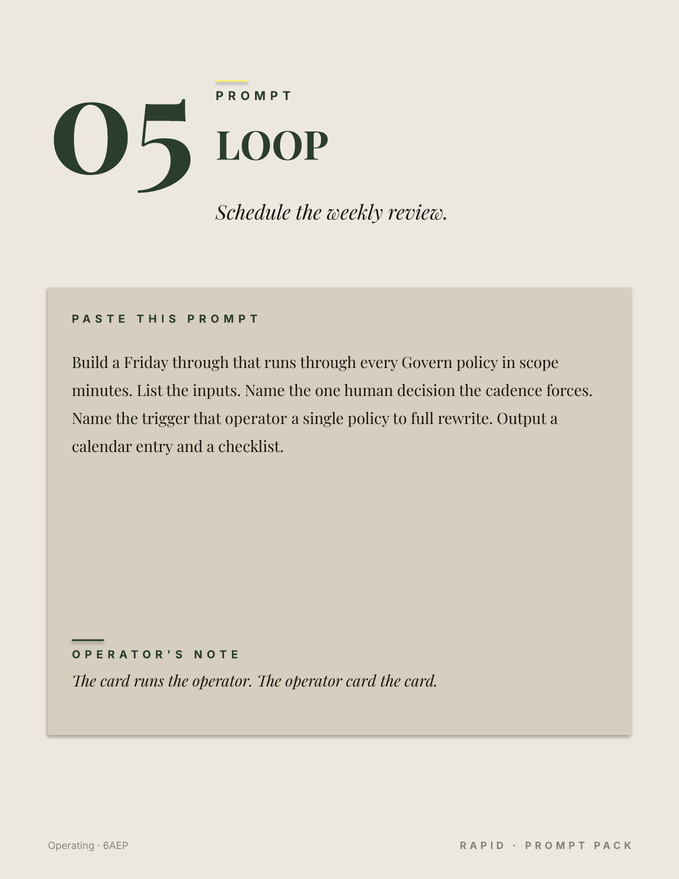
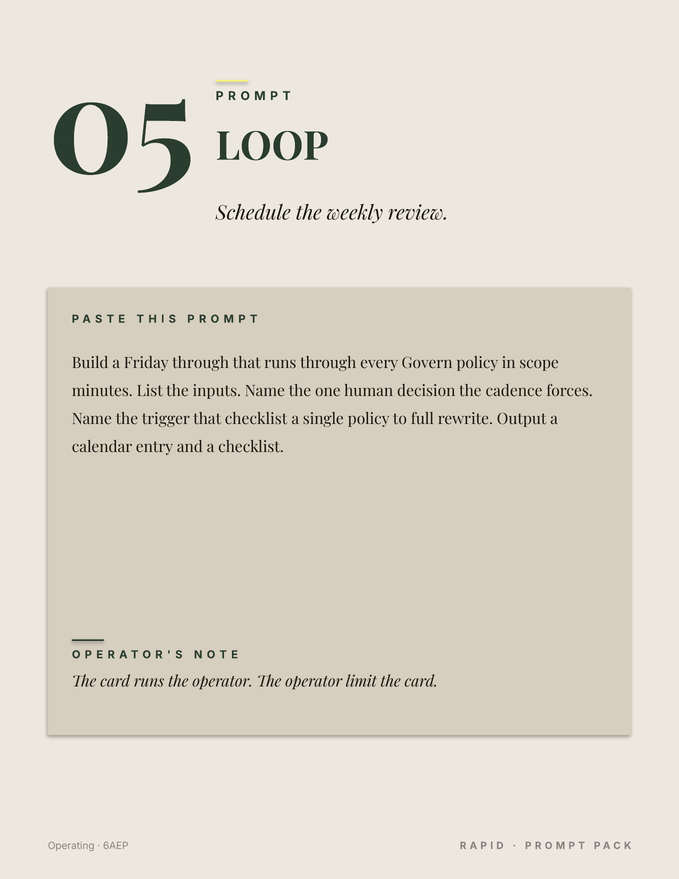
that operator: operator -> checklist (256, 419)
operator card: card -> limit (361, 681)
